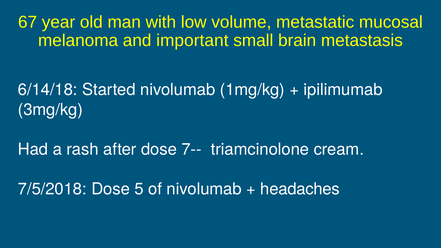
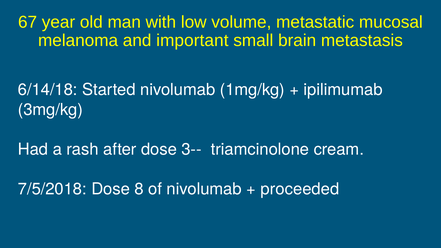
7--: 7-- -> 3-- (192, 149)
5: 5 -> 8 (139, 189)
headaches: headaches -> proceeded (300, 189)
